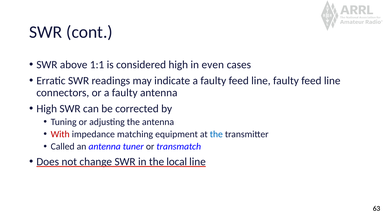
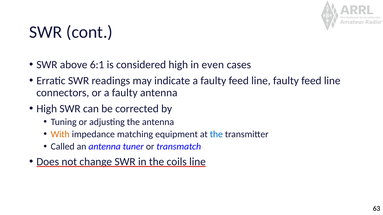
1:1: 1:1 -> 6:1 (97, 65)
With colour: red -> orange (60, 134)
local: local -> coils (177, 162)
